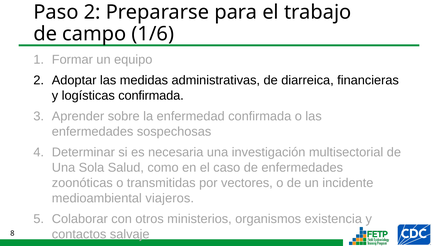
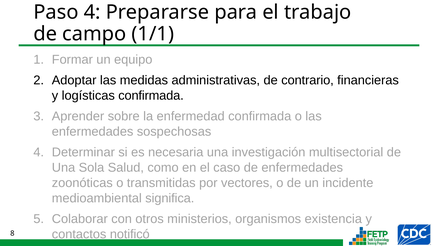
Paso 2: 2 -> 4 (92, 12)
1/6: 1/6 -> 1/1 (153, 34)
diarreica: diarreica -> contrario (308, 80)
viajeros: viajeros -> significa (170, 199)
salvaje: salvaje -> notificó (130, 235)
